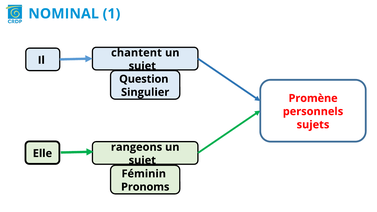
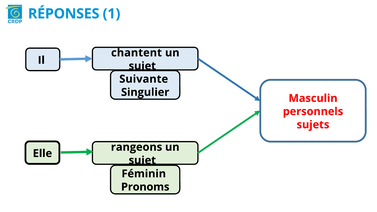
NOMINAL: NOMINAL -> RÉPONSES (64, 14)
Question: Question -> Suivante (144, 79)
Promène: Promène -> Masculin (313, 98)
